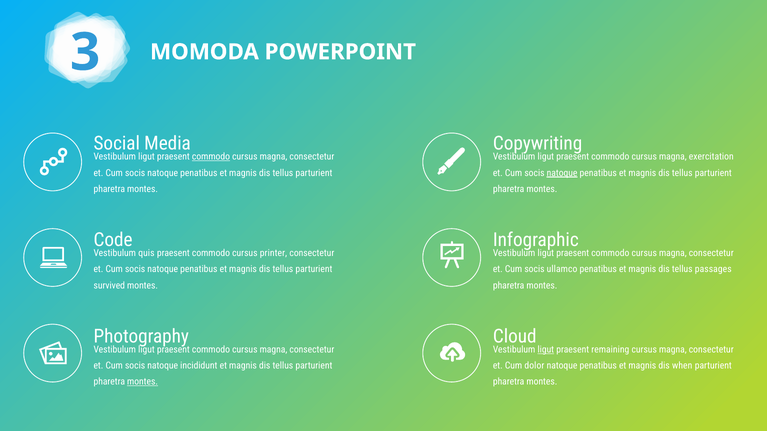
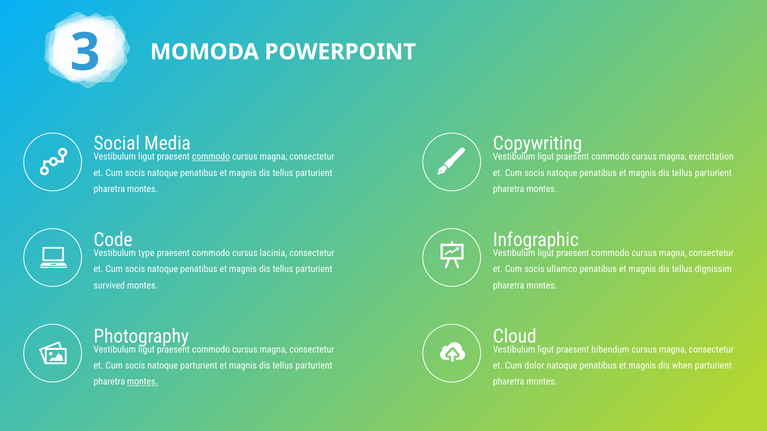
natoque underline: present -> none (562, 173)
quis: quis -> type (146, 253)
printer: printer -> lacinia (273, 253)
passages: passages -> dignissim (713, 270)
ligut underline: present -> none (546, 350)
remaining: remaining -> bibendum (610, 350)
natoque incididunt: incididunt -> parturient (199, 366)
